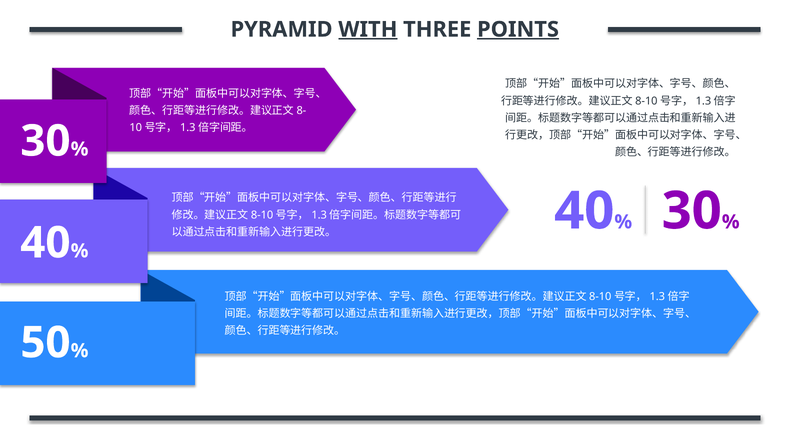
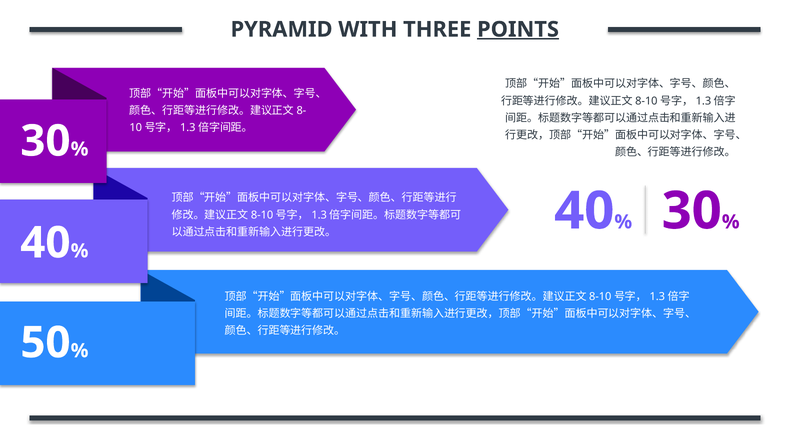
WITH underline: present -> none (368, 29)
